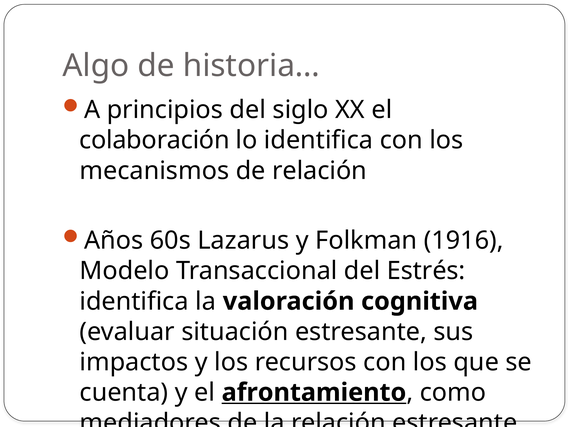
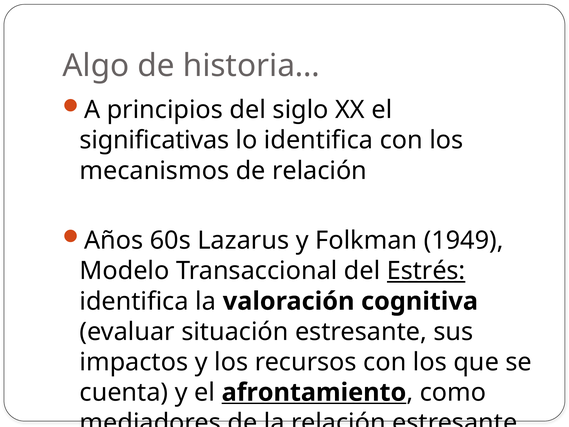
colaboración: colaboración -> significativas (154, 140)
1916: 1916 -> 1949 (464, 240)
Estrés underline: none -> present (426, 271)
